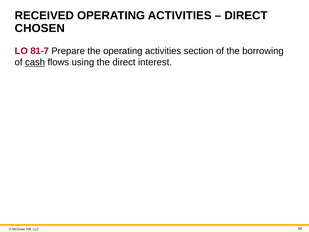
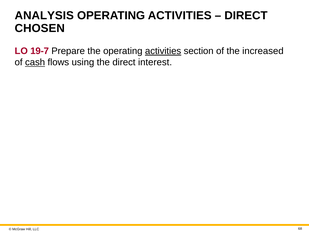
RECEIVED: RECEIVED -> ANALYSIS (44, 16)
81-7: 81-7 -> 19-7 (40, 51)
activities underline: none -> present (163, 51)
borrowing: borrowing -> increased (263, 51)
